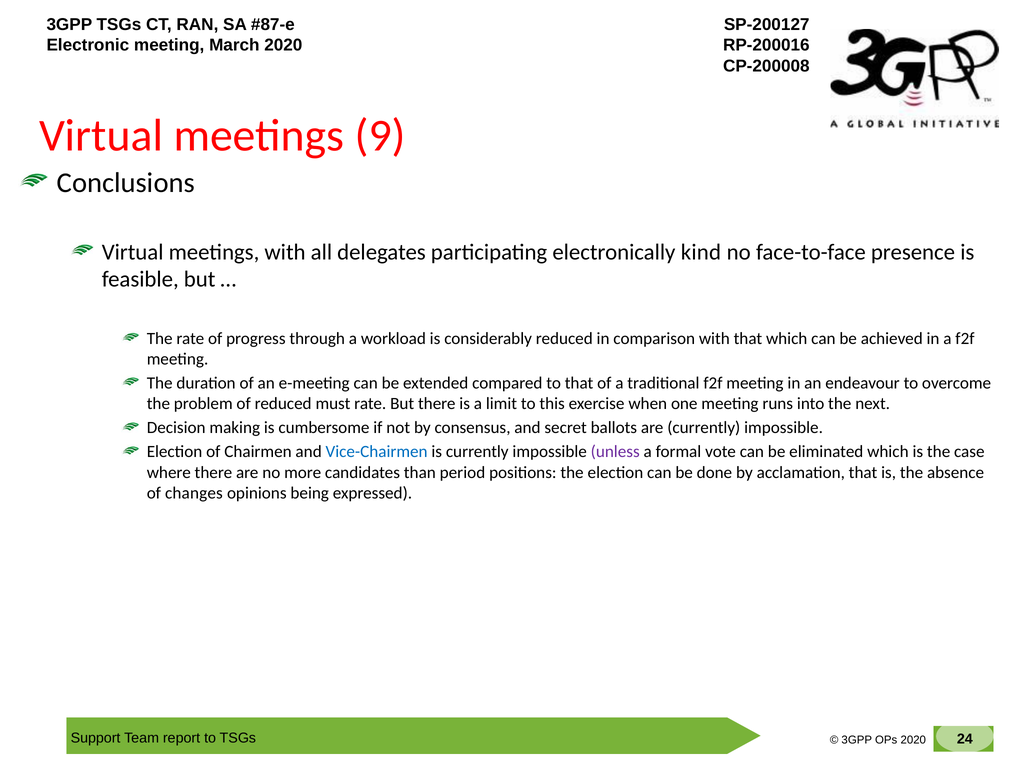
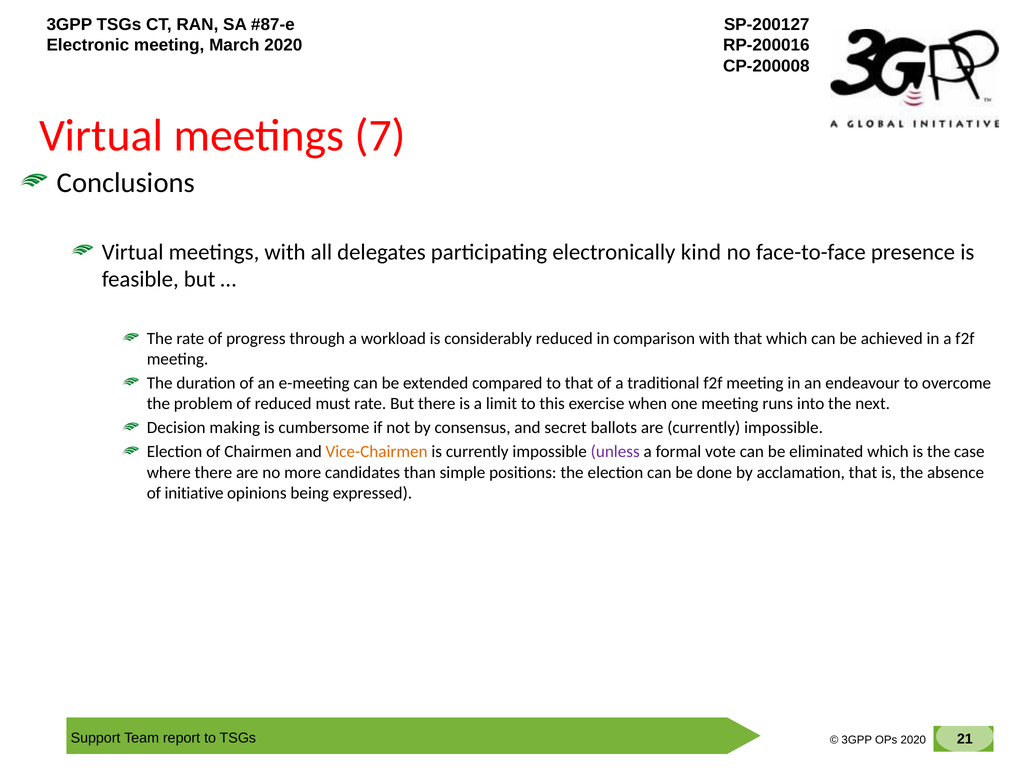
9: 9 -> 7 (380, 135)
Vice-Chairmen colour: blue -> orange (377, 452)
period: period -> simple (462, 472)
changes: changes -> initiative (194, 493)
24: 24 -> 21 (965, 739)
